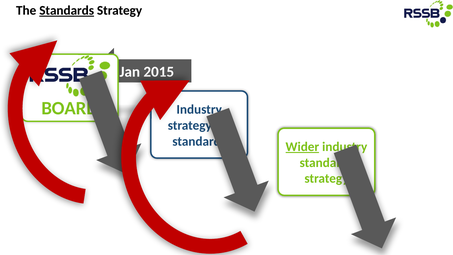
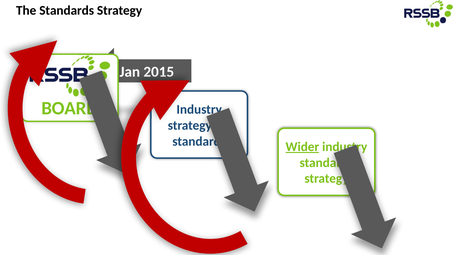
Standards underline: present -> none (67, 11)
